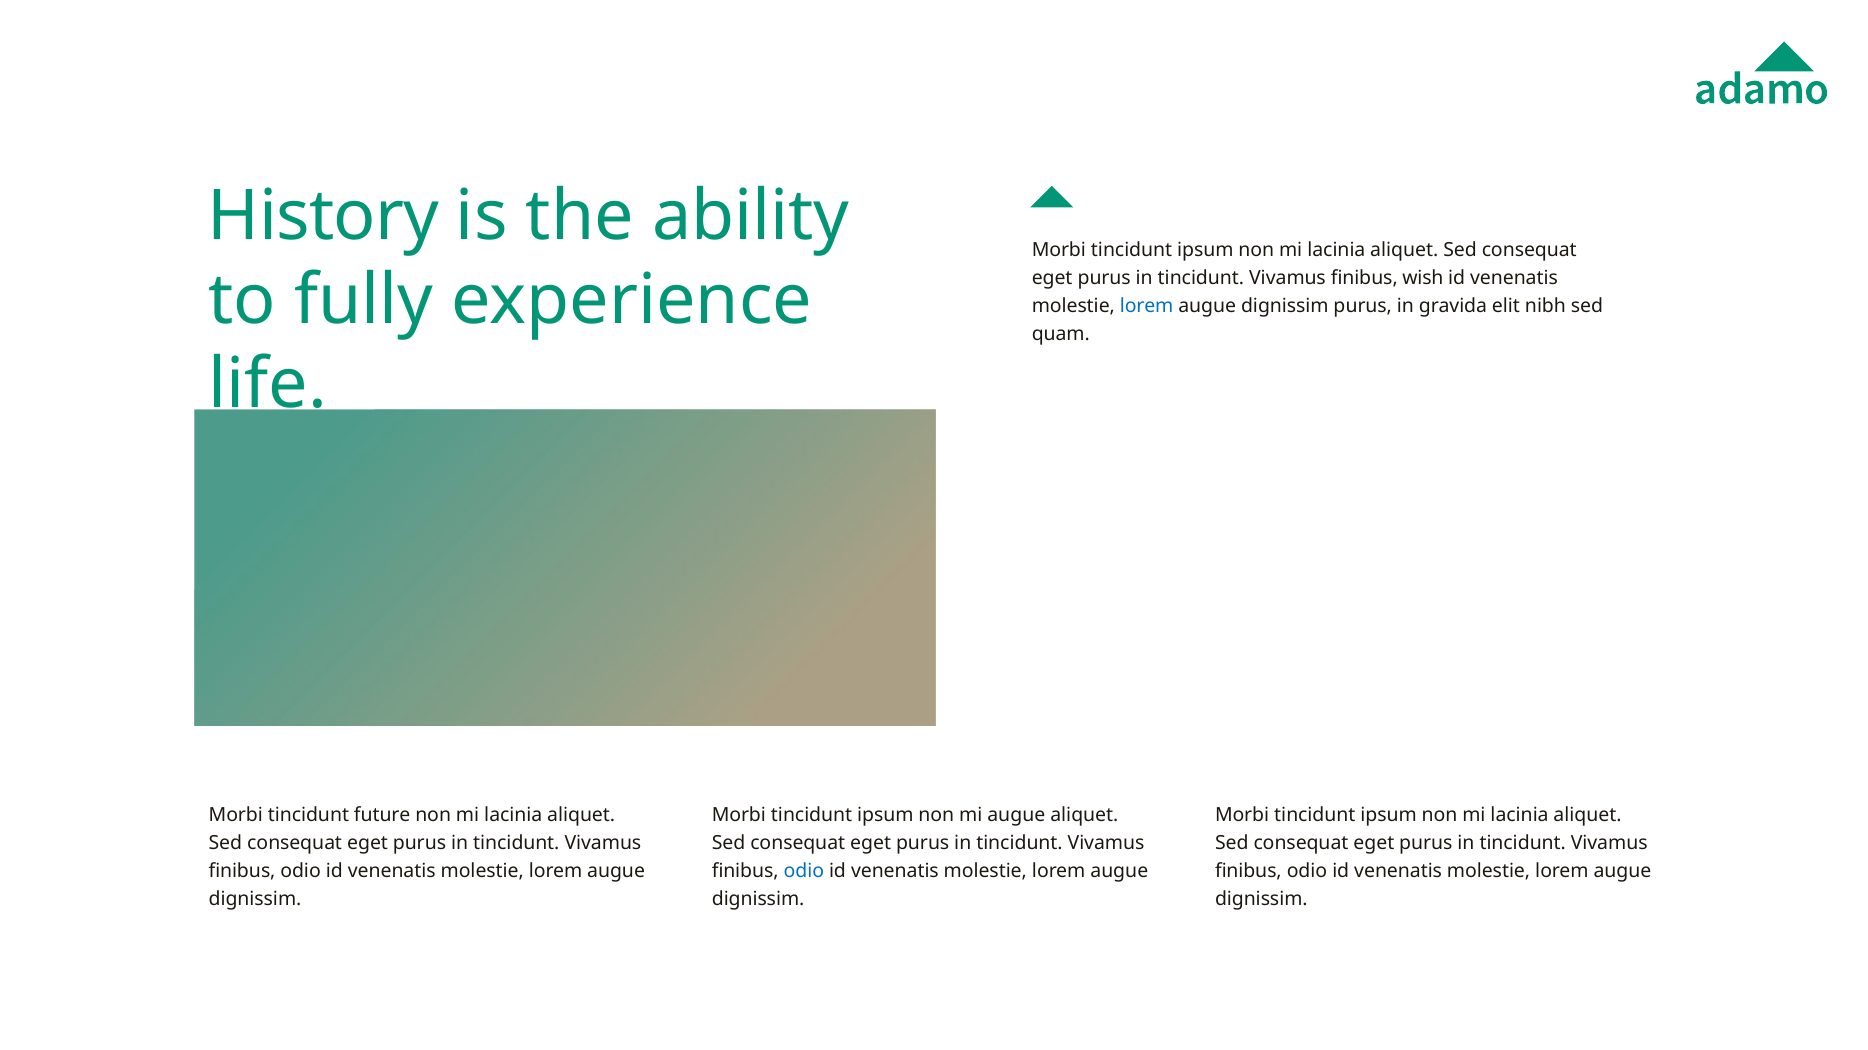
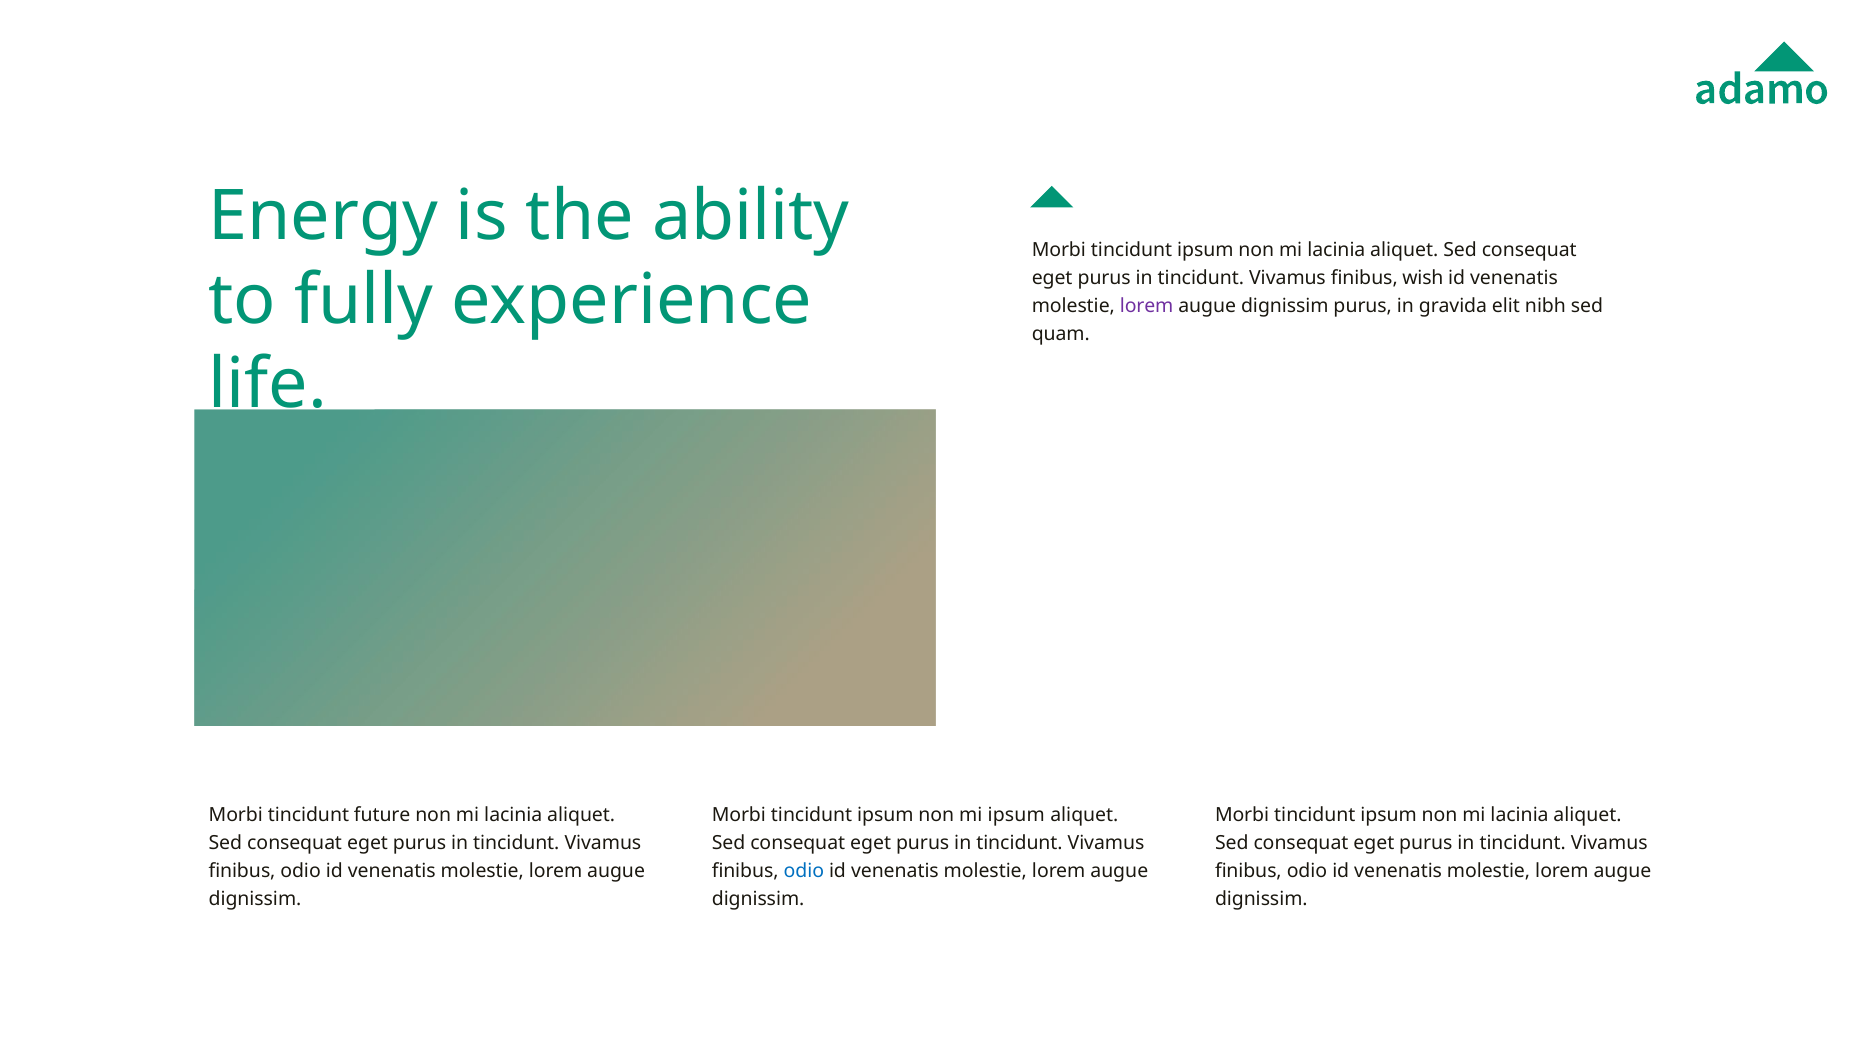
History: History -> Energy (323, 217)
lorem colour: blue -> purple (1147, 307)
mi augue: augue -> ipsum (1016, 816)
